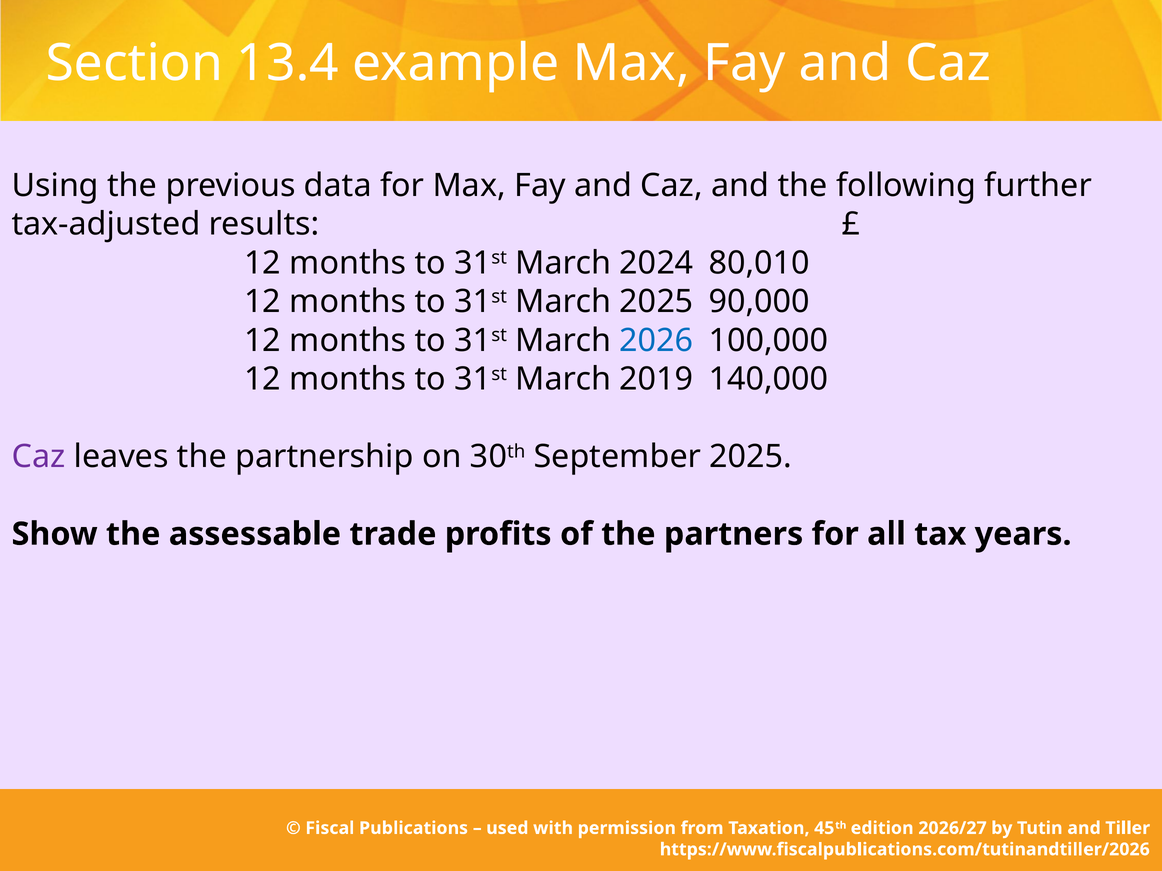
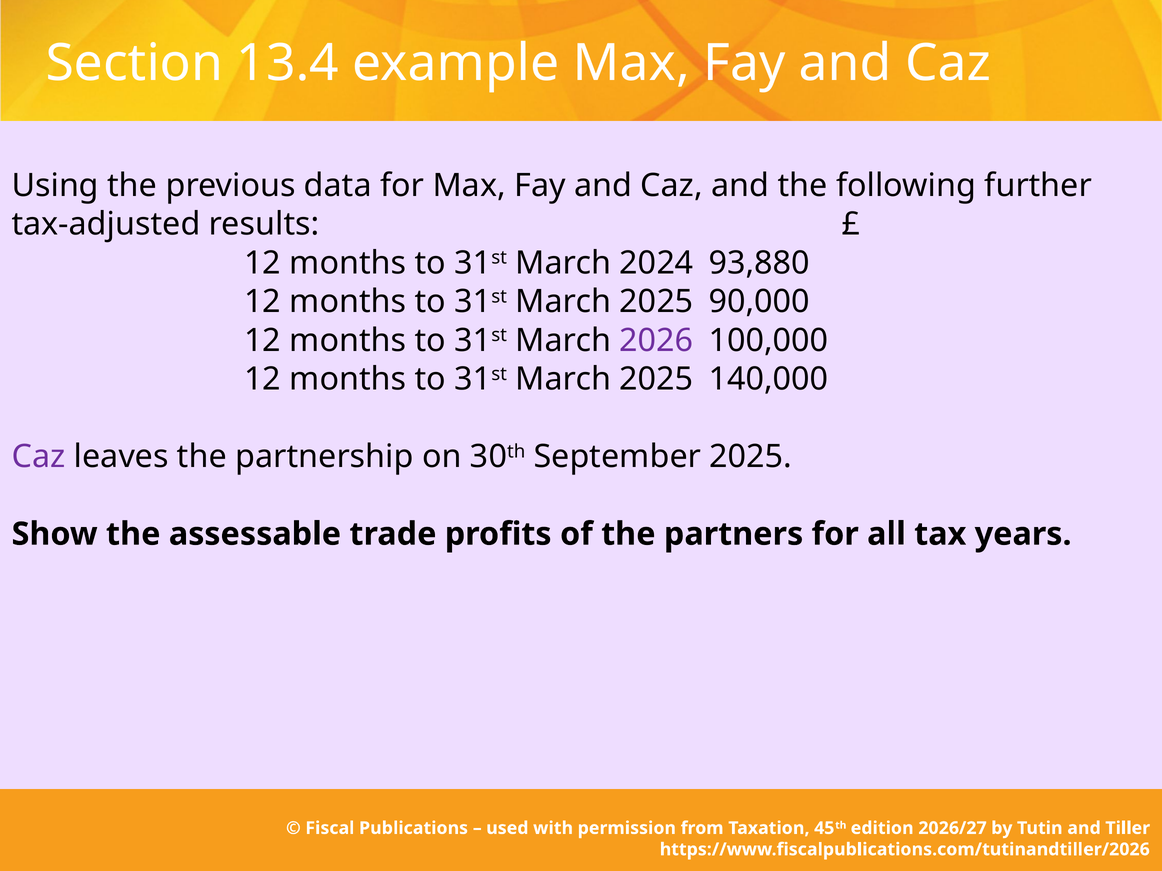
80,010: 80,010 -> 93,880 (759, 263)
2026 colour: blue -> purple (656, 341)
2019: 2019 -> 2025 (656, 379)
